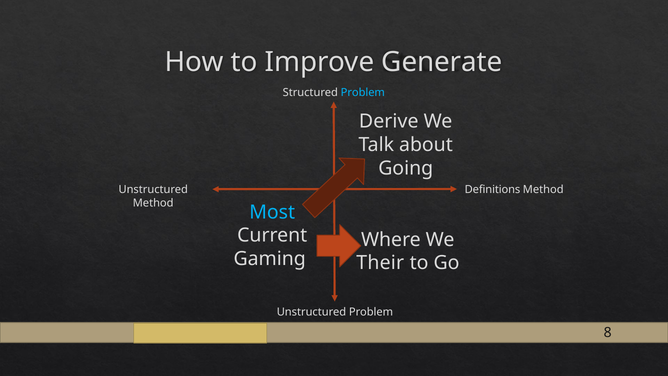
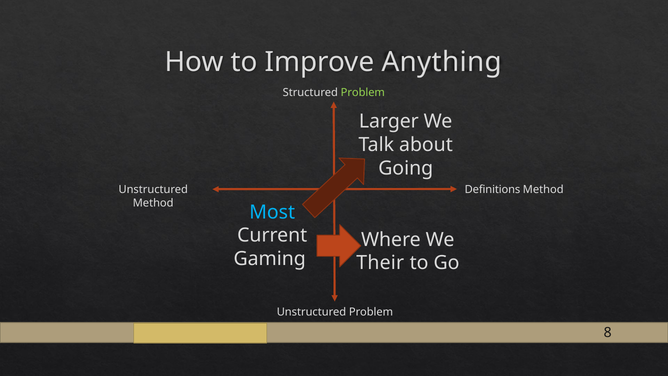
Generate: Generate -> Anything (442, 62)
Problem colour: light blue -> light green (363, 92)
Derive: Derive -> Larger (389, 121)
